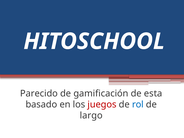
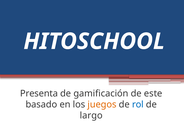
Parecido: Parecido -> Presenta (39, 93)
esta: esta -> este (153, 93)
juegos colour: red -> orange (102, 104)
